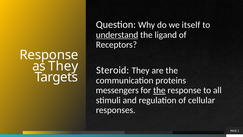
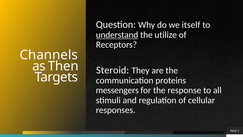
ligand: ligand -> utilize (166, 35)
Response: Response -> Channels (49, 55)
as They: They -> Then (63, 66)
the underline: present -> none (159, 90)
